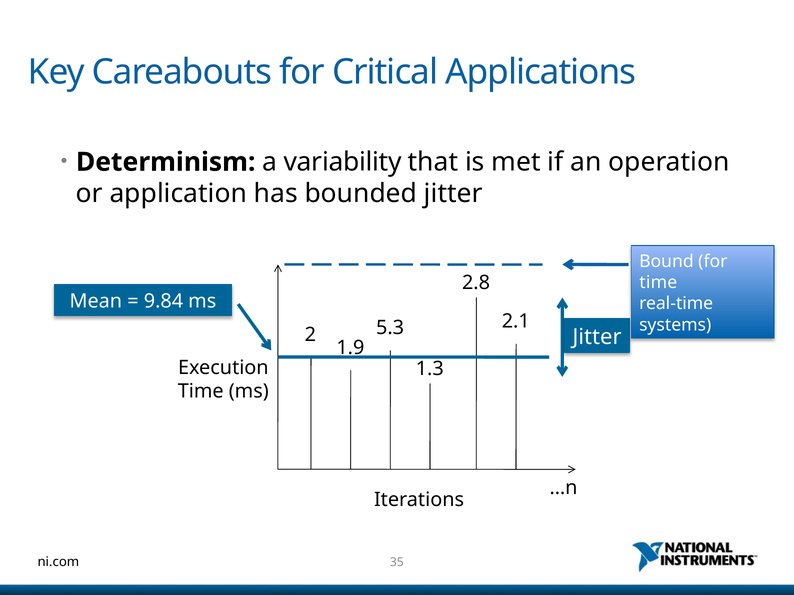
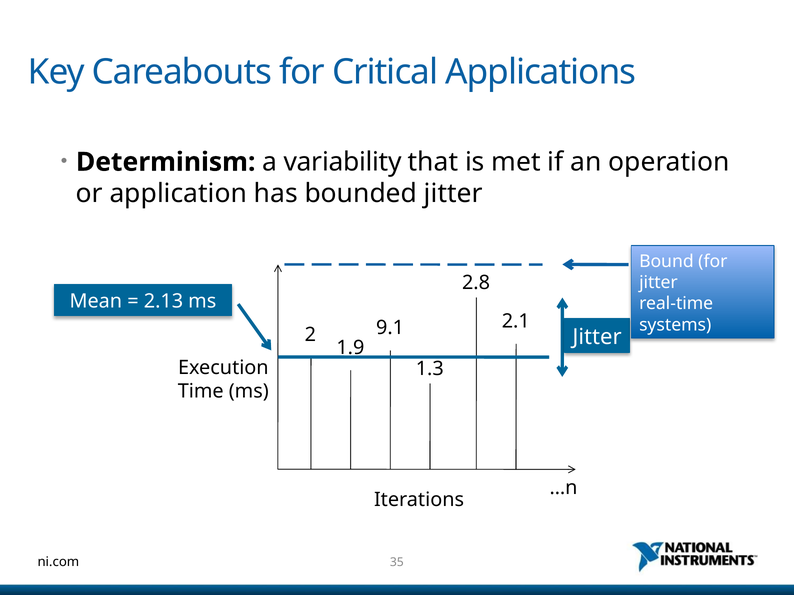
time: time -> jitter (658, 283)
9.84: 9.84 -> 2.13 (163, 302)
5.3: 5.3 -> 9.1 (390, 328)
